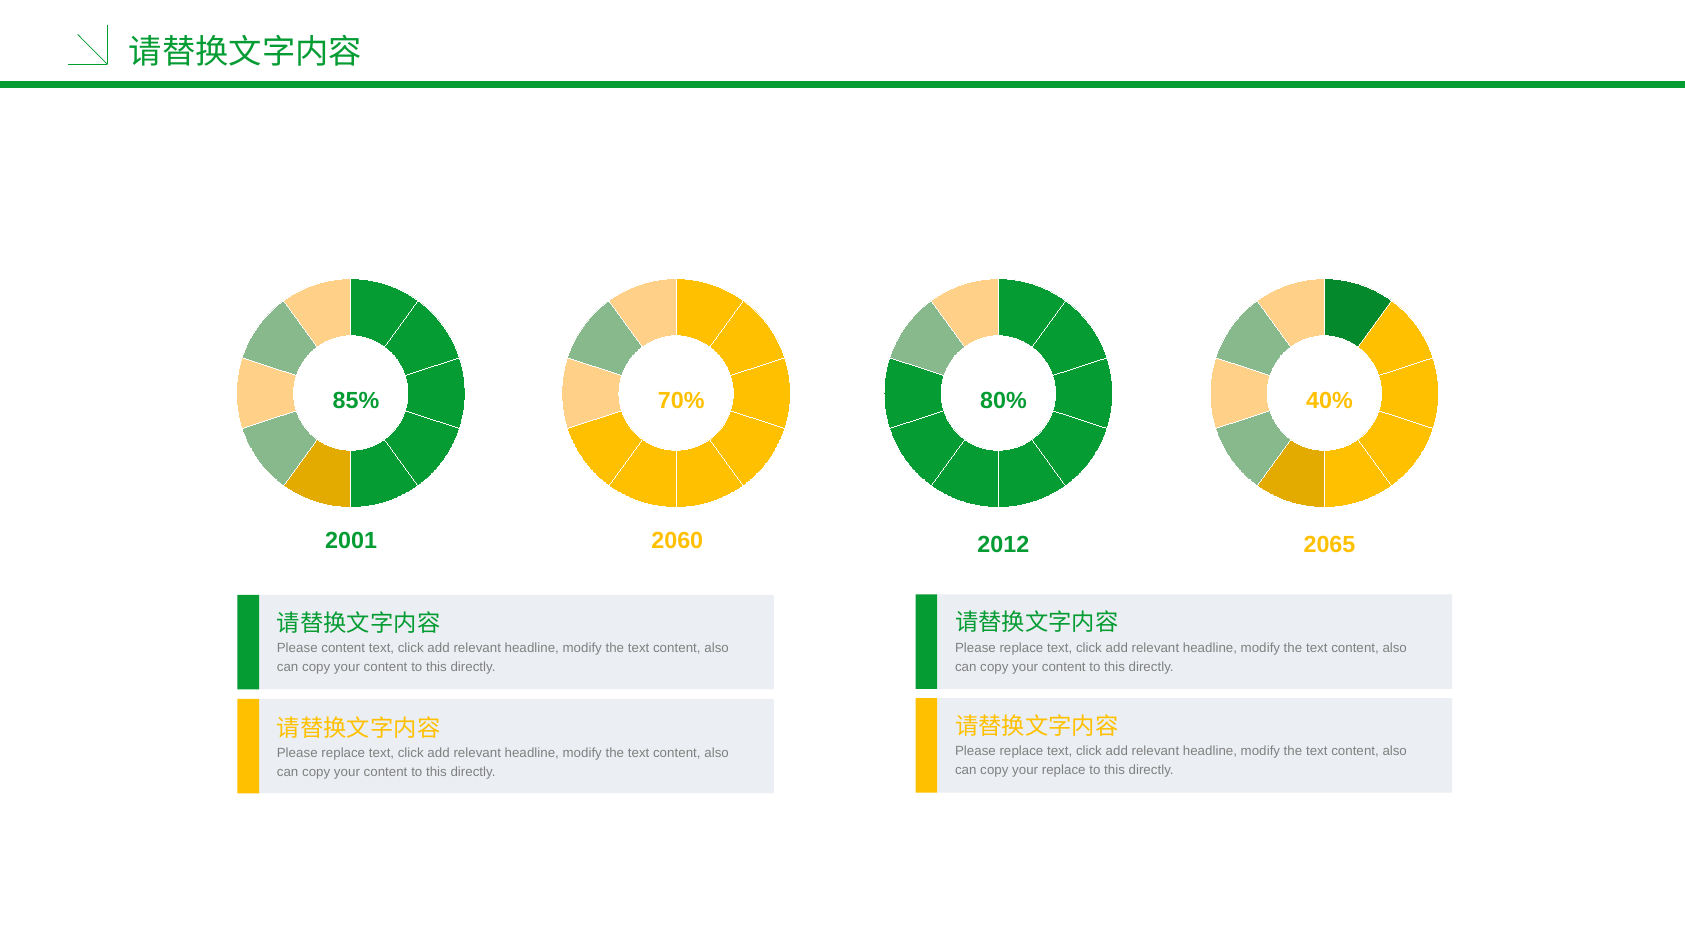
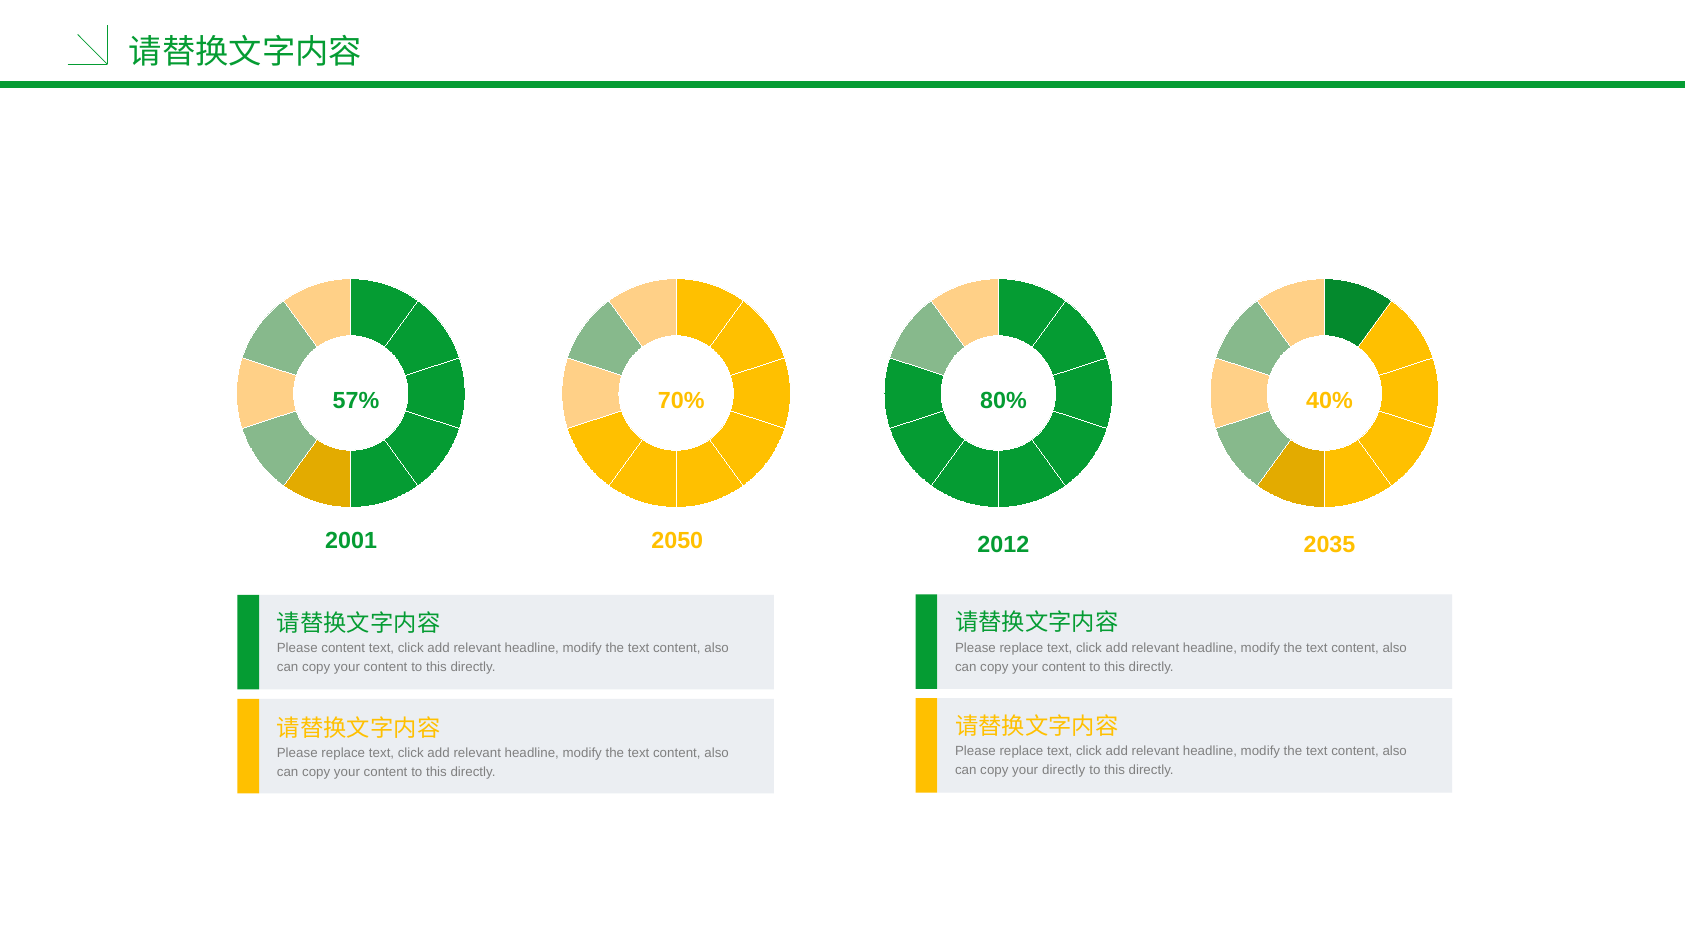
85%: 85% -> 57% (356, 400)
2060: 2060 -> 2050 (677, 540)
2065: 2065 -> 2035 (1329, 544)
your replace: replace -> directly (1064, 770)
